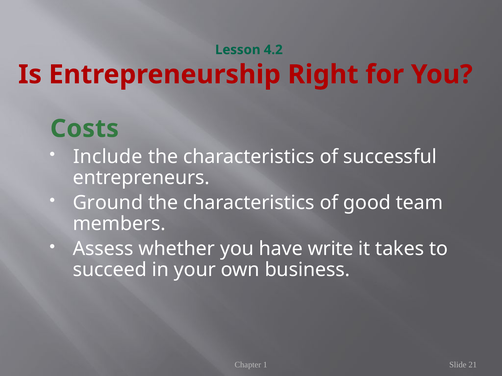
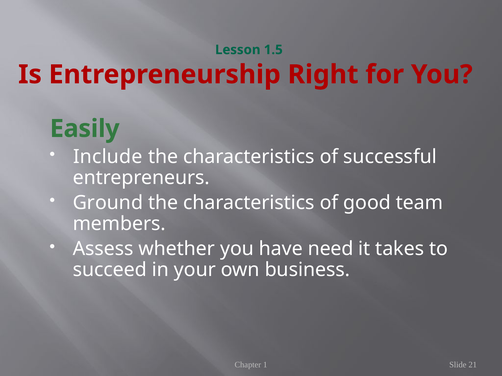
4.2: 4.2 -> 1.5 (273, 50)
Costs: Costs -> Easily (85, 129)
write: write -> need (331, 249)
